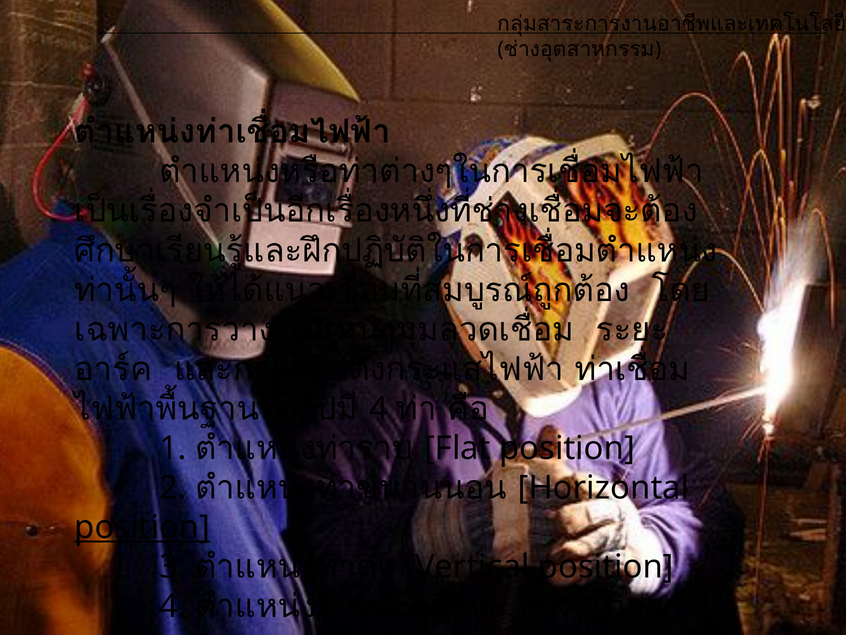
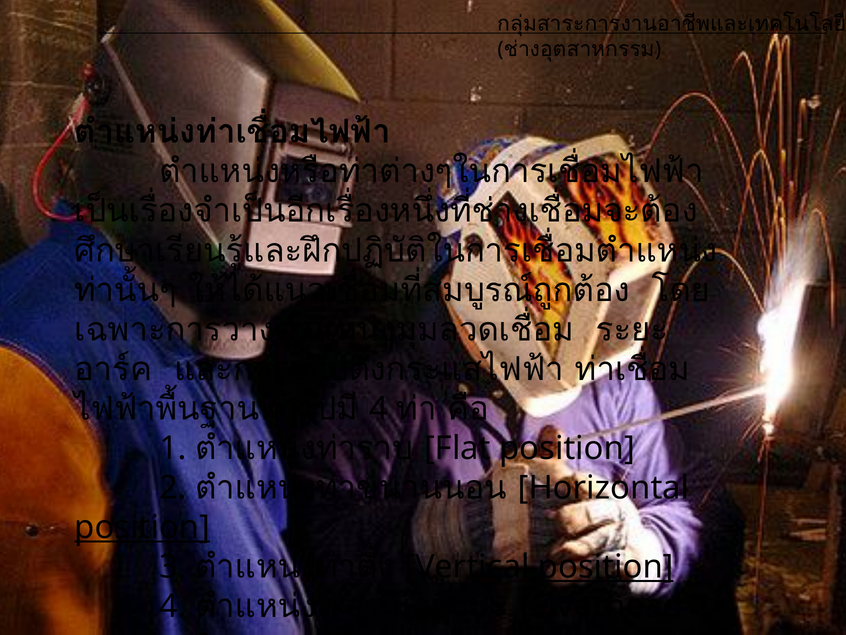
position underline: none -> present (606, 566)
